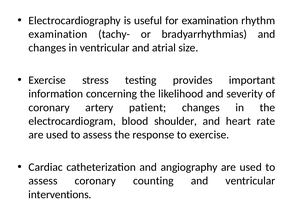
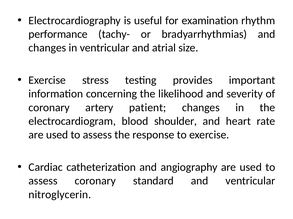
examination: examination -> performance (58, 34)
counting: counting -> standard (153, 181)
interventions: interventions -> nitroglycerin (60, 195)
